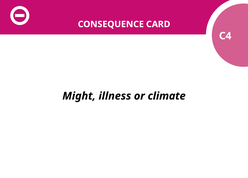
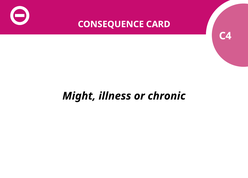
climate: climate -> chronic (167, 96)
